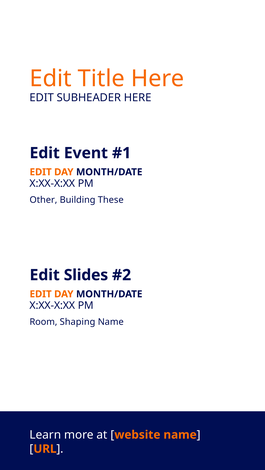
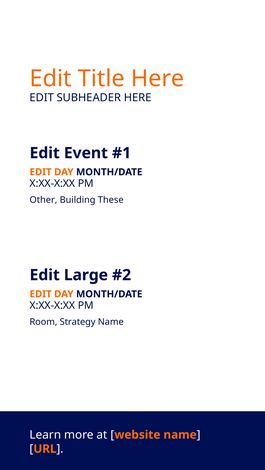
Slides: Slides -> Large (86, 275)
Shaping: Shaping -> Strategy (78, 322)
